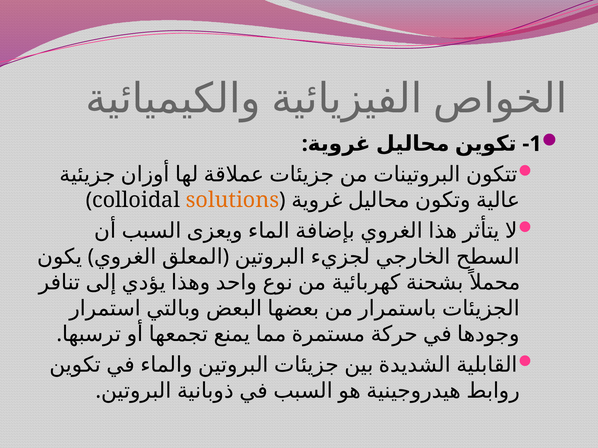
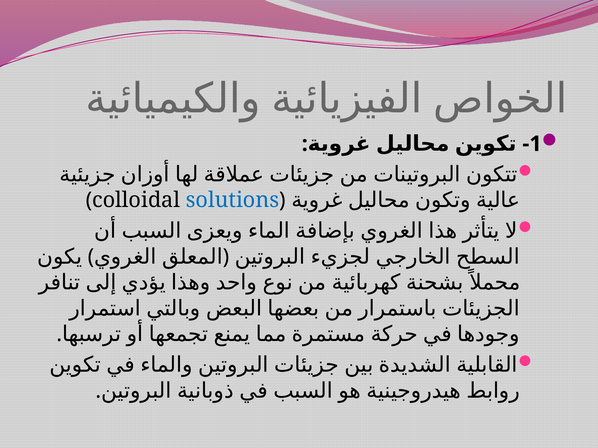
solutions colour: orange -> blue (232, 200)
